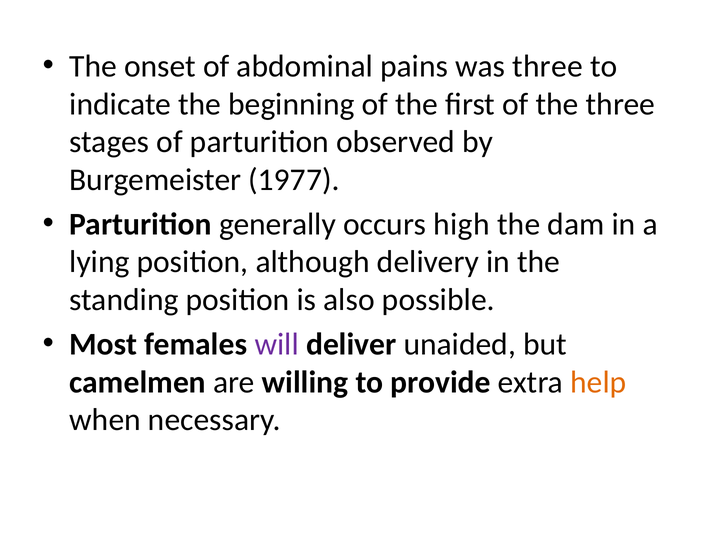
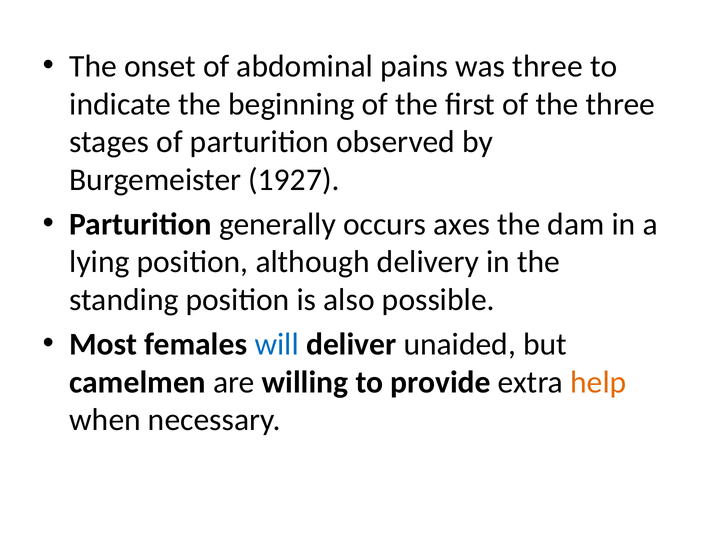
1977: 1977 -> 1927 (294, 180)
high: high -> axes (462, 224)
will colour: purple -> blue (277, 344)
